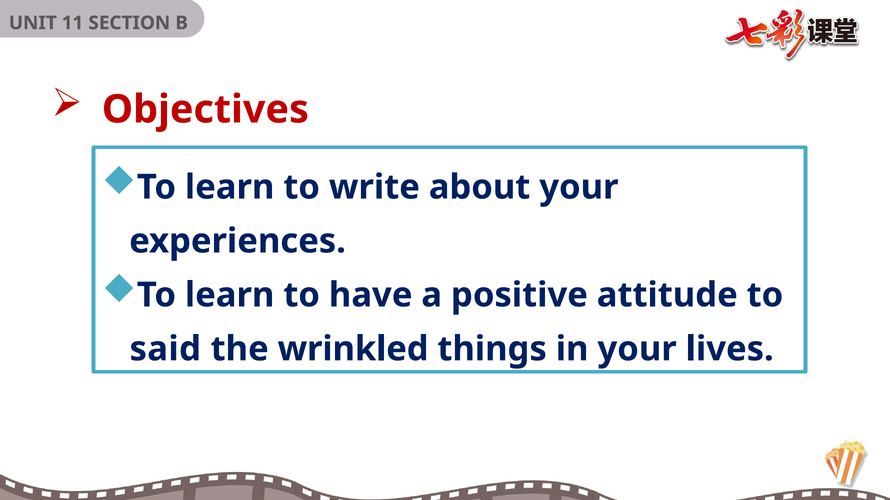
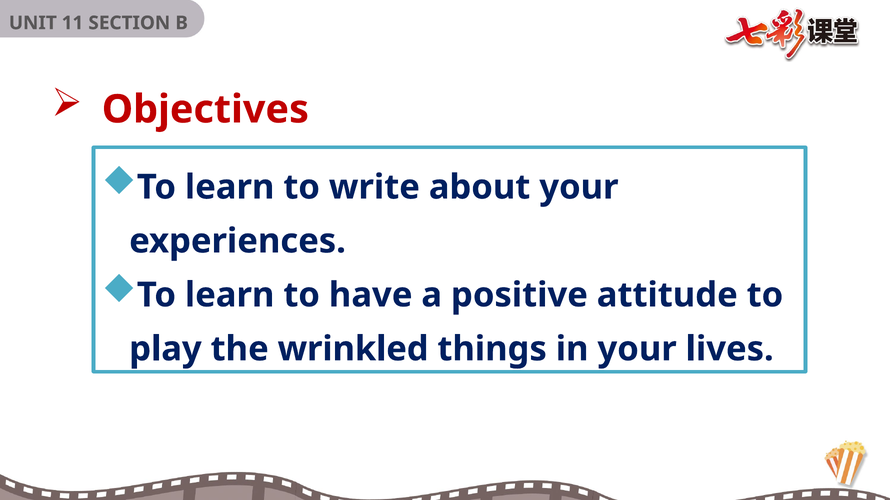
said: said -> play (165, 349)
